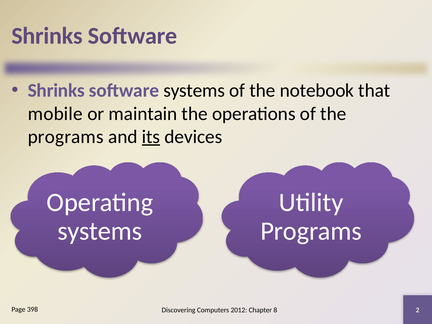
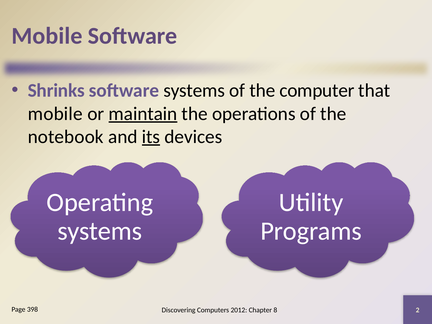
Shrinks: Shrinks -> Mobile (47, 36)
notebook: notebook -> computer (317, 91)
maintain underline: none -> present (143, 114)
programs: programs -> notebook (66, 137)
